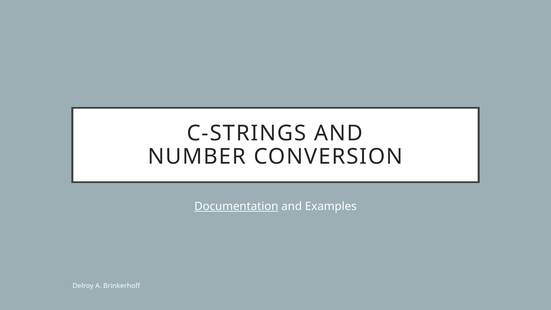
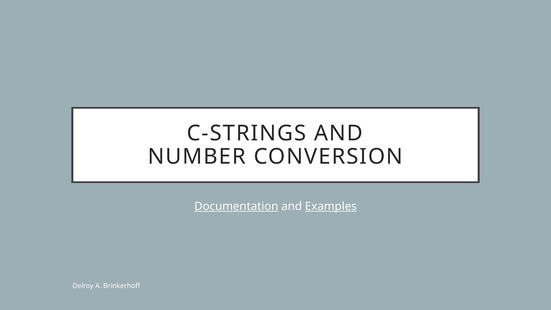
Examples underline: none -> present (331, 206)
